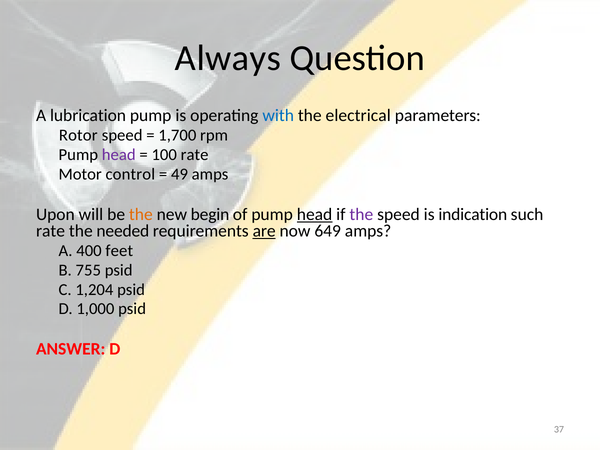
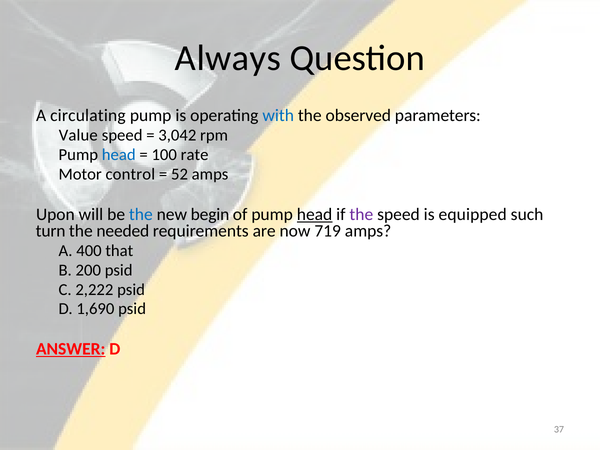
lubrication: lubrication -> circulating (88, 116)
electrical: electrical -> observed (358, 116)
Rotor: Rotor -> Value (78, 135)
1,700: 1,700 -> 3,042 (177, 135)
head colour: purple -> blue (119, 155)
49: 49 -> 52 (180, 174)
the colour: orange -> blue (141, 214)
indication: indication -> equipped (473, 214)
rate: rate -> turn (51, 231)
are underline: present -> none (264, 231)
649: 649 -> 719 (328, 231)
feet: feet -> that (119, 251)
755: 755 -> 200 (88, 270)
1,204: 1,204 -> 2,222 (94, 290)
1,000: 1,000 -> 1,690 (95, 309)
ANSWER underline: none -> present (71, 349)
